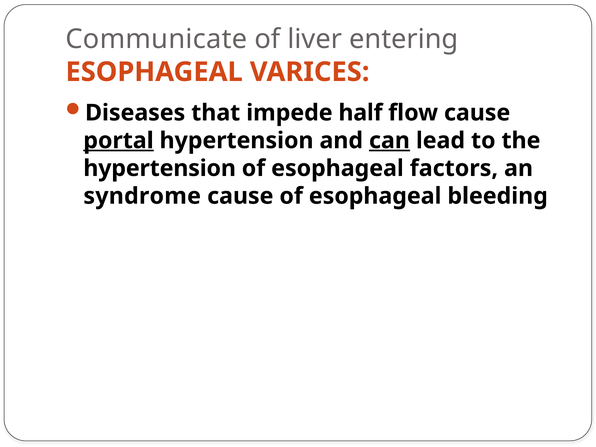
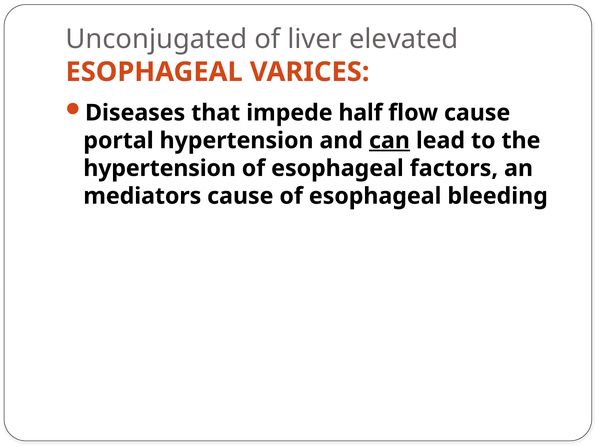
Communicate: Communicate -> Unconjugated (156, 39)
entering: entering -> elevated (404, 39)
portal underline: present -> none (118, 141)
syndrome: syndrome -> mediators (142, 196)
